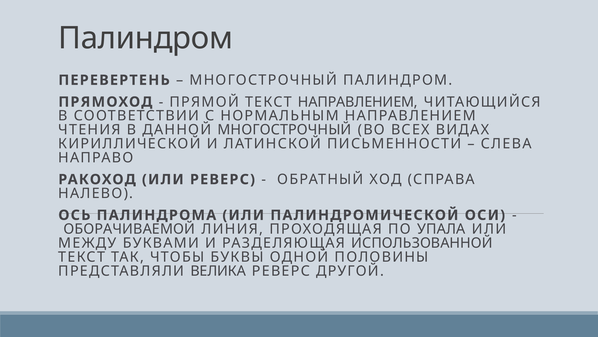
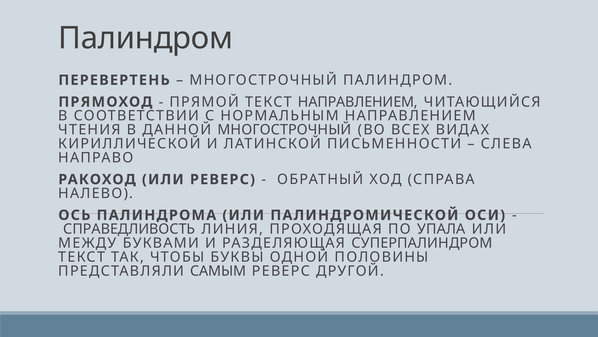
ОБОРАЧИВАЕМОЙ: ОБОРАЧИВАЕМОЙ -> СПРАВЕДЛИВОСТЬ (129, 229)
ИСПОЛЬЗОВАННОЙ: ИСПОЛЬЗОВАННОЙ -> СУПЕРПАЛИНДРОМ (422, 243)
ВЕЛИКА: ВЕЛИКА -> САМЫМ (218, 270)
